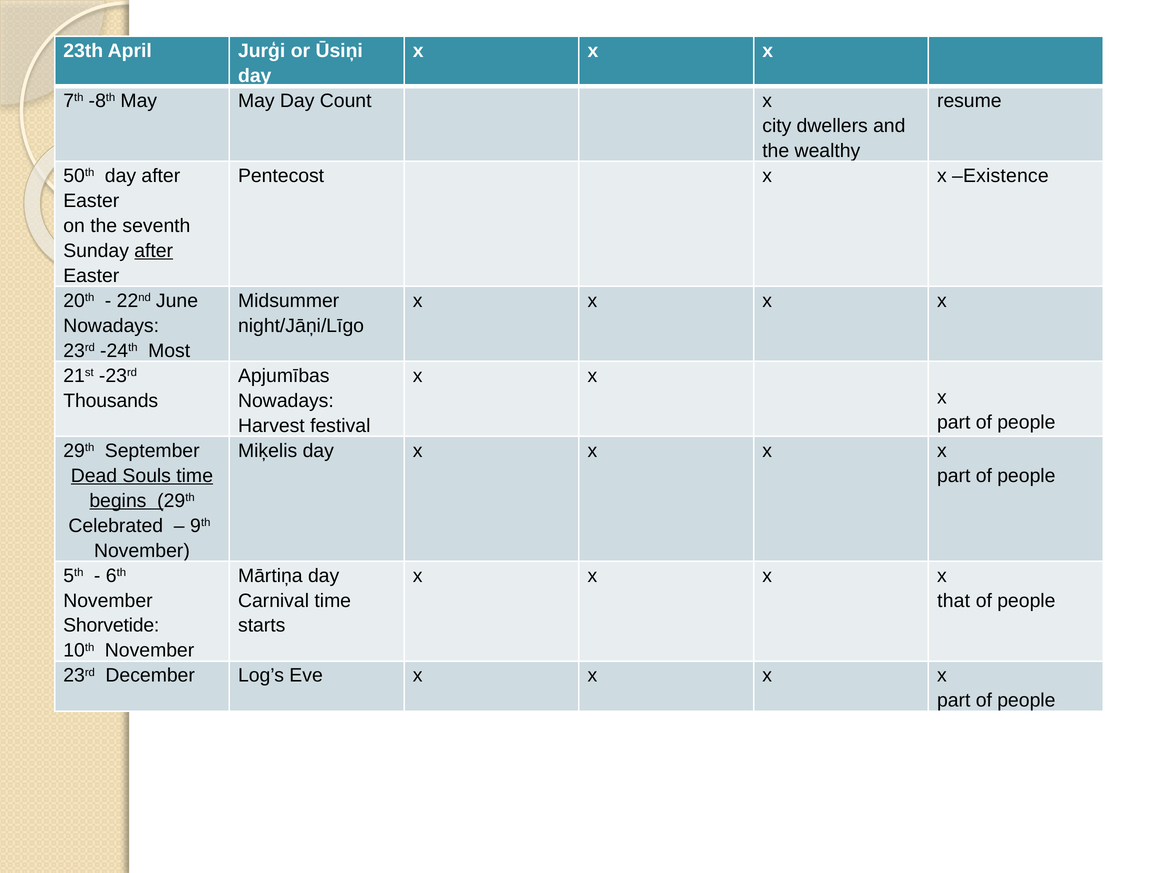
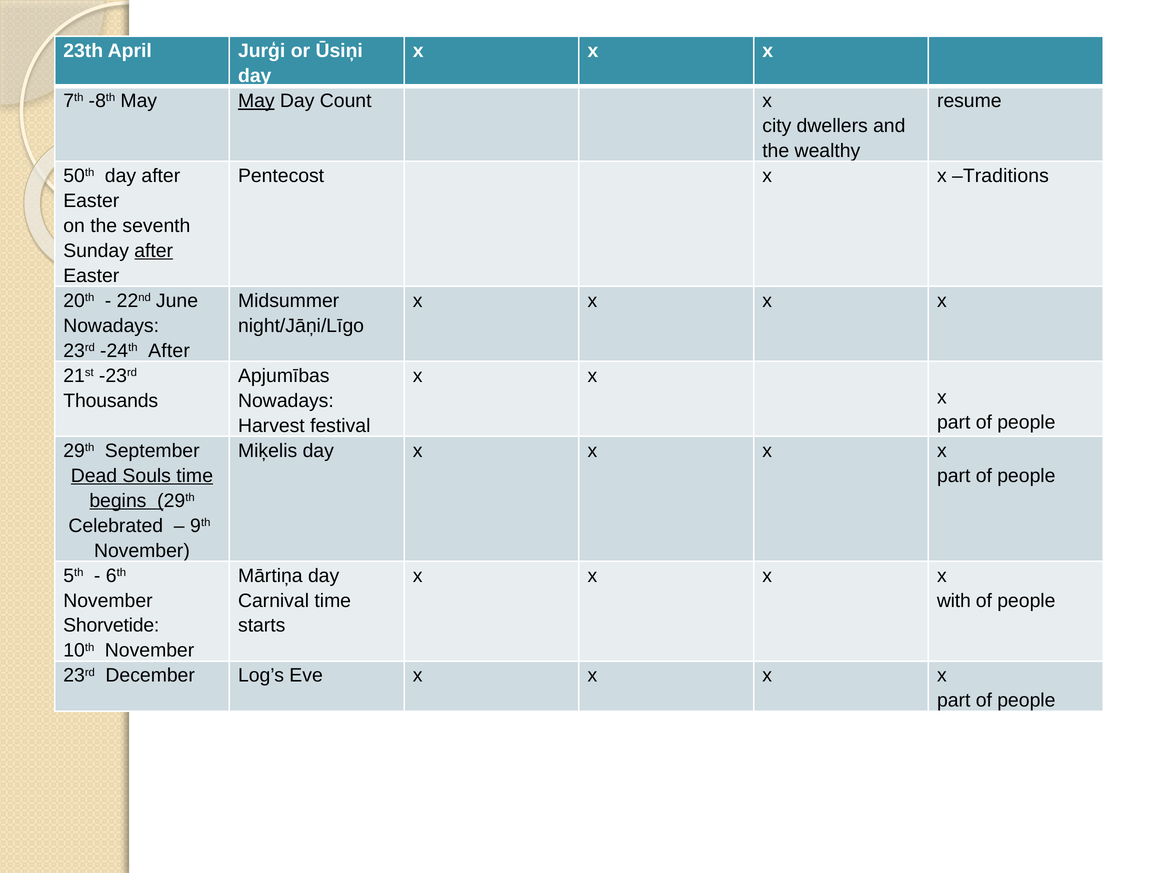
May underline: none -> present (256, 101)
Existence: Existence -> Traditions (1000, 176)
-24th Most: Most -> After (169, 351)
that: that -> with (954, 601)
